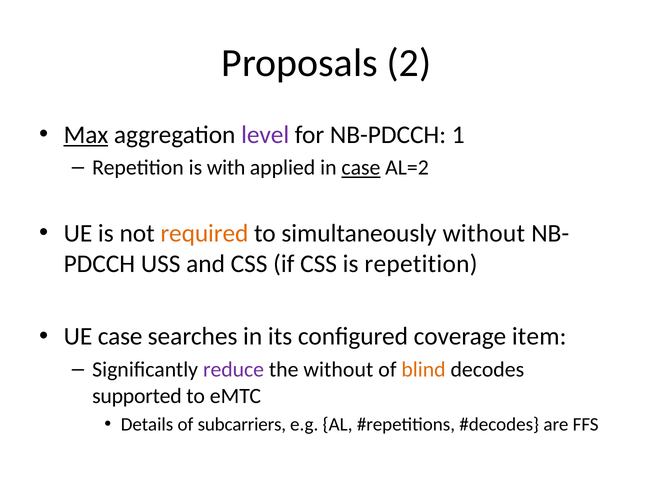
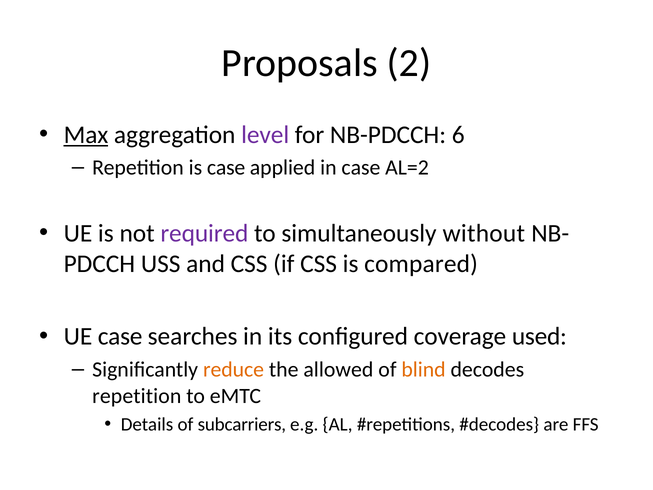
1: 1 -> 6 (458, 135)
is with: with -> case (226, 168)
case underline: present -> none (361, 168)
required colour: orange -> purple (204, 233)
is repetition: repetition -> compared (421, 264)
item: item -> used (539, 336)
reduce colour: purple -> orange (234, 370)
the without: without -> allowed (338, 370)
supported: supported -> repetition (137, 396)
